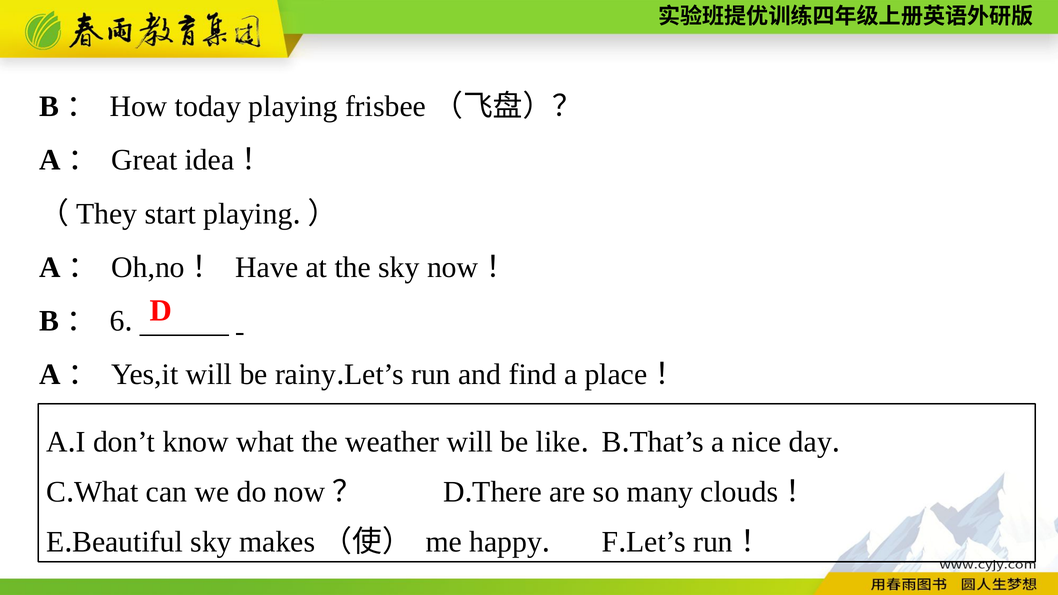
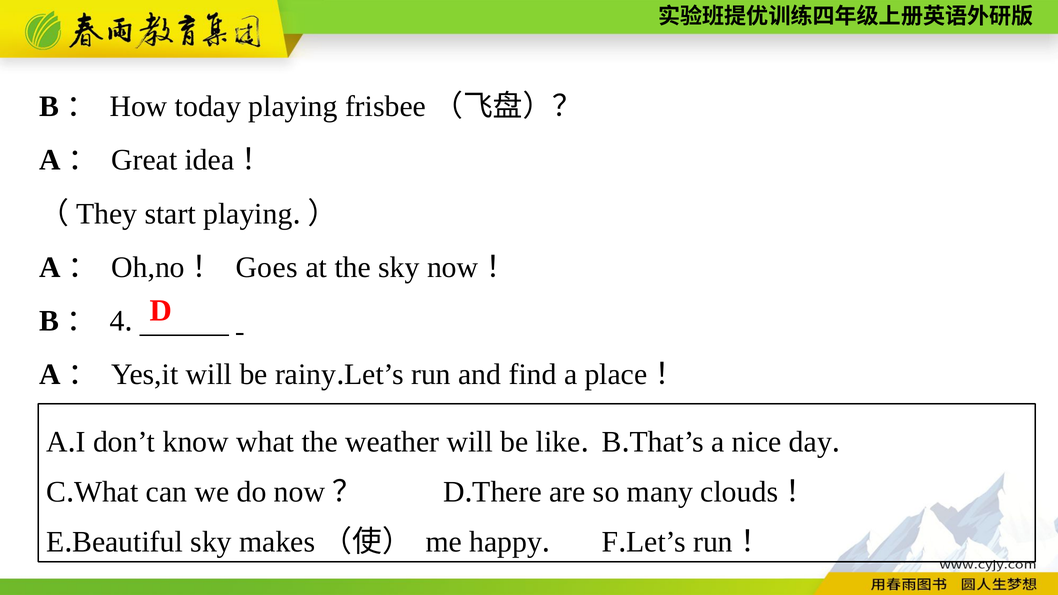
Have: Have -> Goes (267, 267)
6: 6 -> 4 (117, 321)
